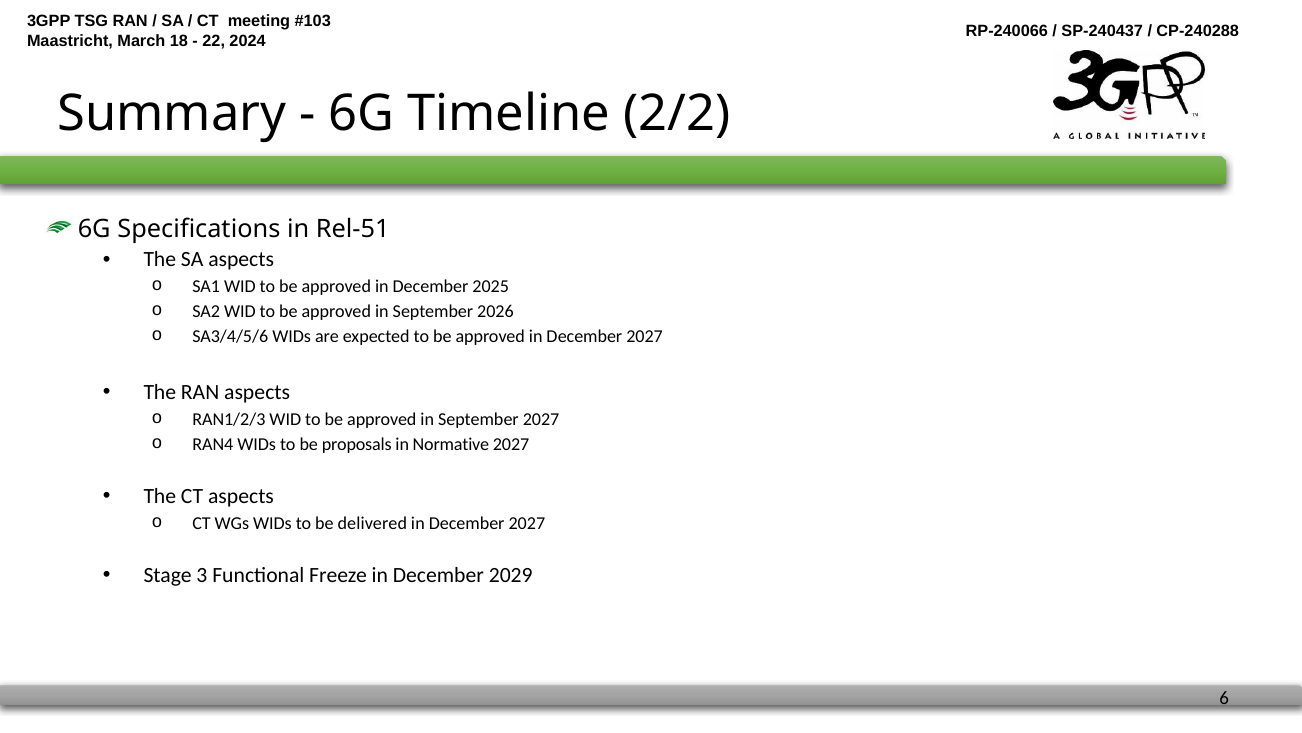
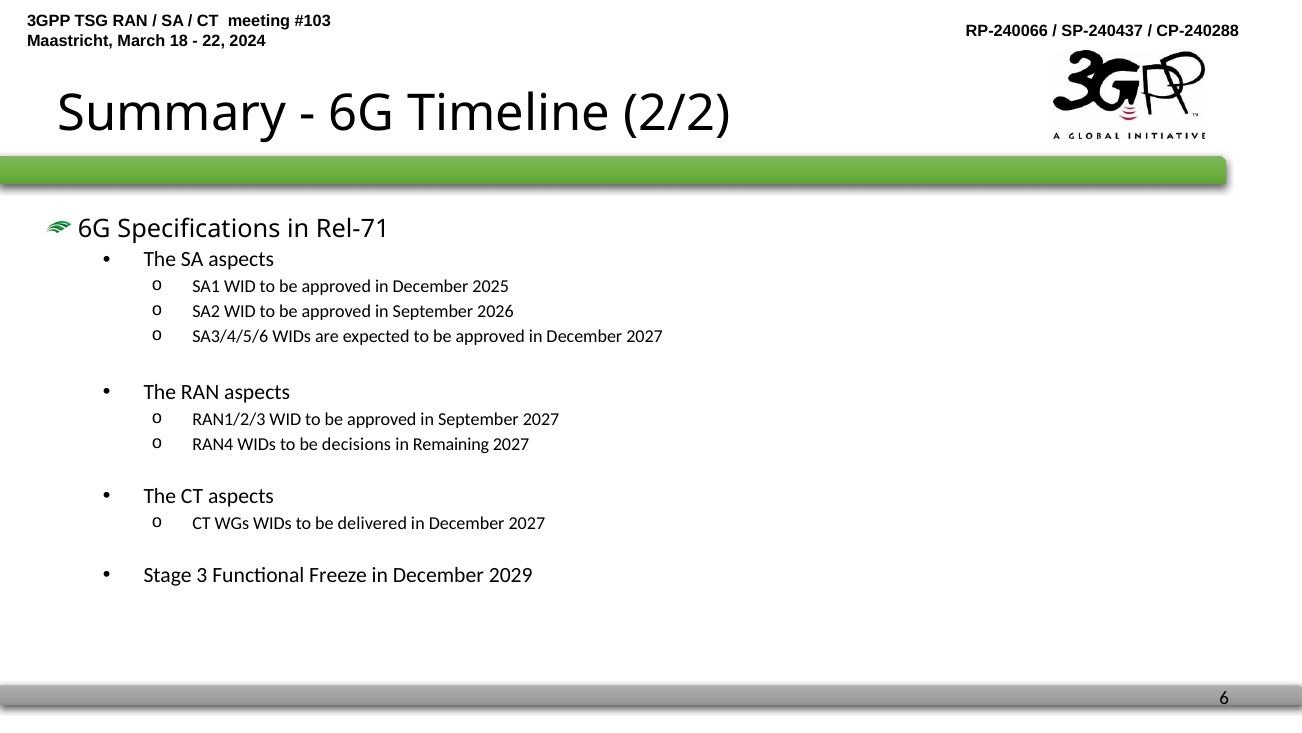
Rel-51: Rel-51 -> Rel-71 (353, 229)
proposals: proposals -> decisions (357, 444)
Normative: Normative -> Remaining (451, 444)
